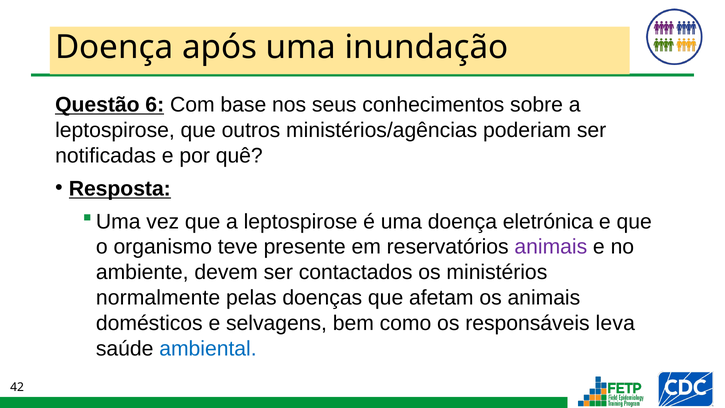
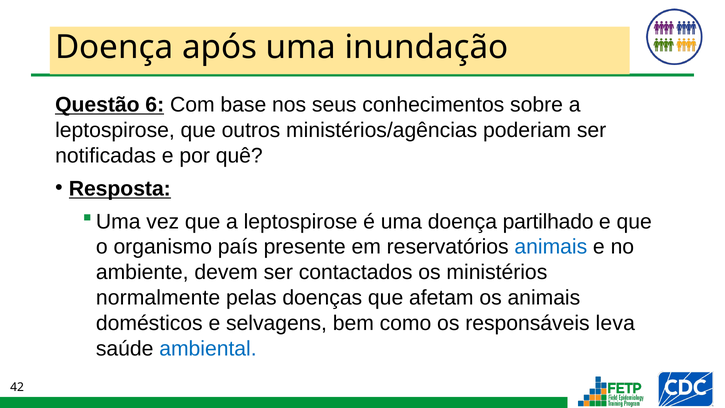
eletrónica: eletrónica -> partilhado (548, 221)
teve: teve -> país (238, 247)
animais colour: purple -> blue (551, 247)
